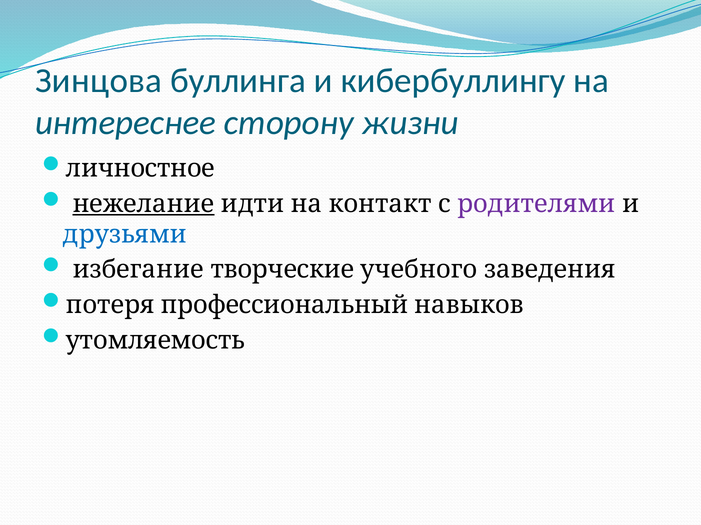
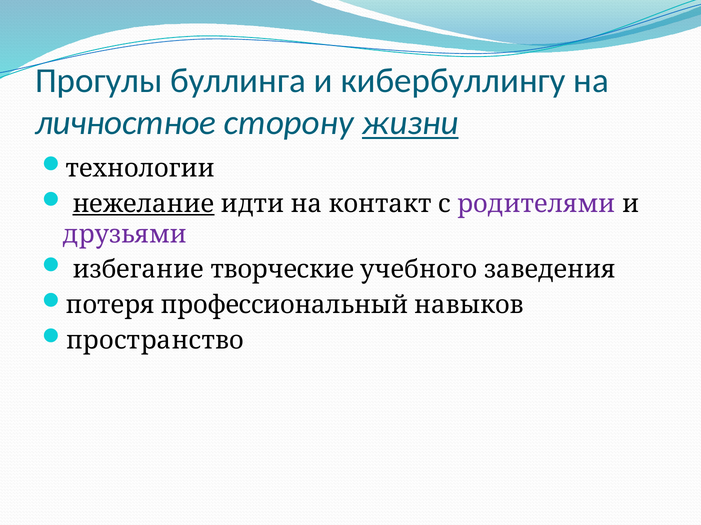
Зинцова: Зинцова -> Прогулы (99, 81)
интереснее: интереснее -> личностное (126, 123)
жизни underline: none -> present (410, 123)
личностное: личностное -> технологии (140, 169)
друзьями colour: blue -> purple (125, 235)
утомляемость: утомляемость -> пространство (155, 341)
